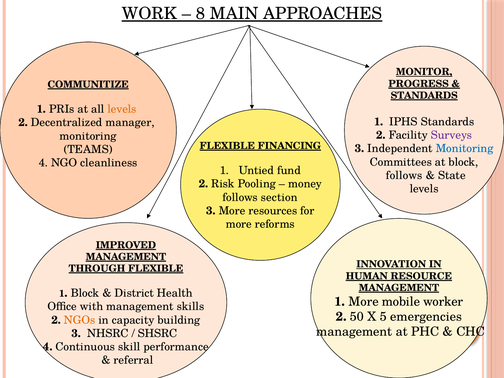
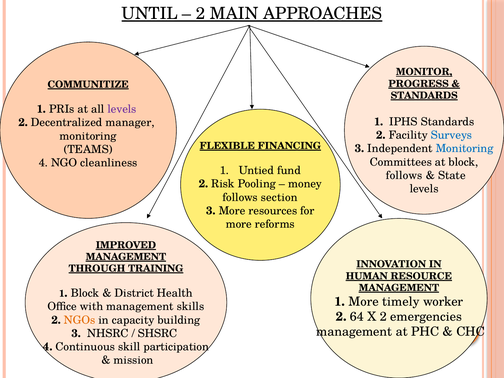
WORK: WORK -> UNTIL (150, 14)
8: 8 -> 2 (201, 14)
levels colour: orange -> purple (122, 109)
Surveys colour: purple -> blue (452, 135)
THROUGH FLEXIBLE: FLEXIBLE -> TRAINING (156, 269)
mobile: mobile -> timely (401, 302)
50: 50 -> 64 (357, 317)
X 5: 5 -> 2 (383, 317)
performance: performance -> participation (176, 347)
referral: referral -> mission (134, 360)
